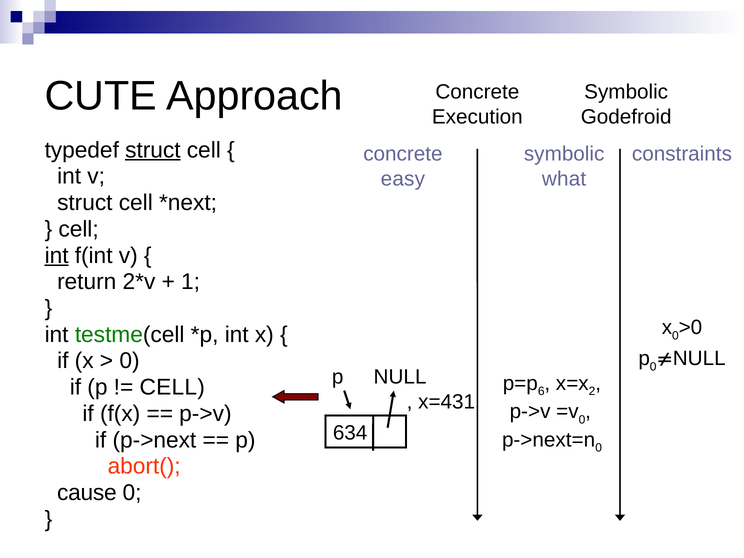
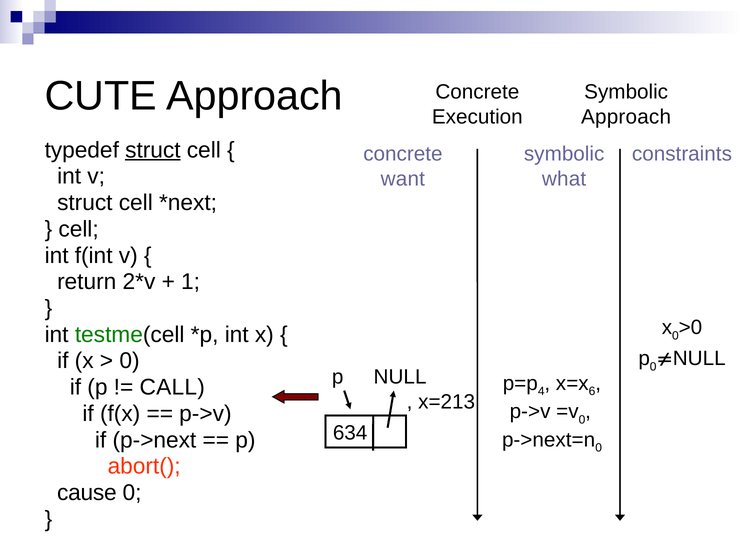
Godefroid: Godefroid -> Approach (626, 117)
easy: easy -> want (403, 179)
int underline: present -> none (57, 256)
6: 6 -> 4 (541, 391)
2: 2 -> 6 (592, 391)
CELL: CELL -> CALL (172, 387)
x=431: x=431 -> x=213 (447, 402)
